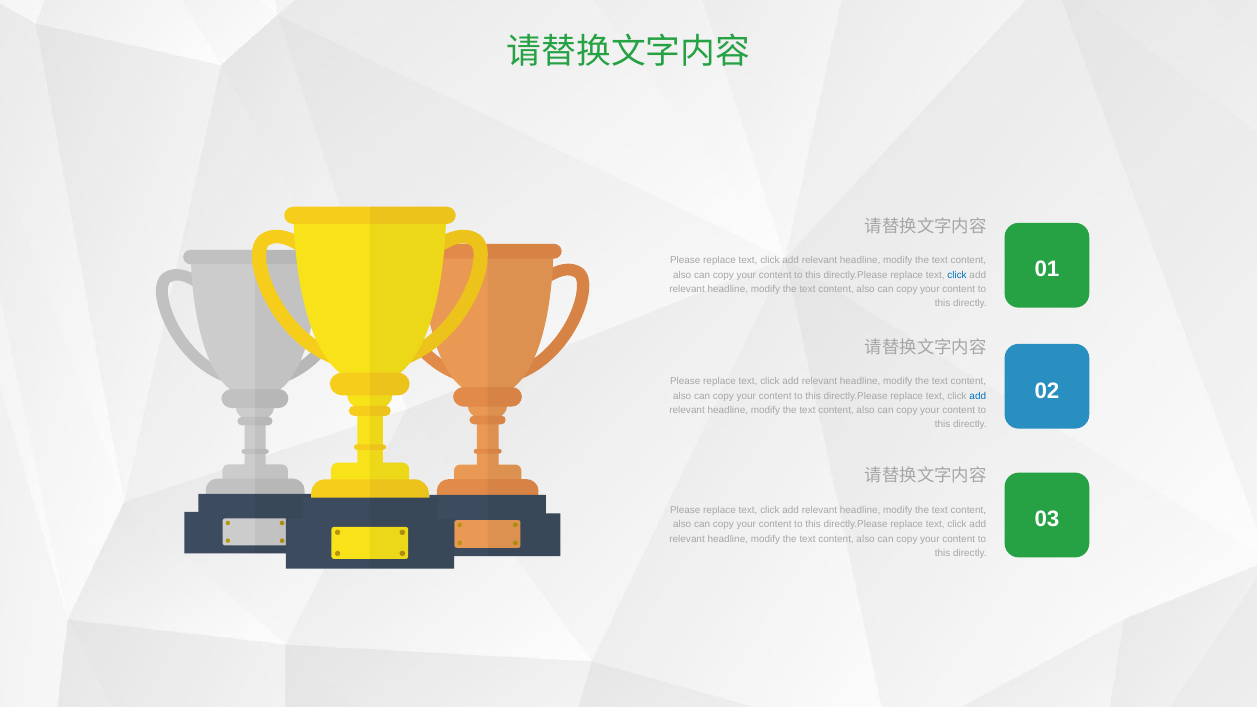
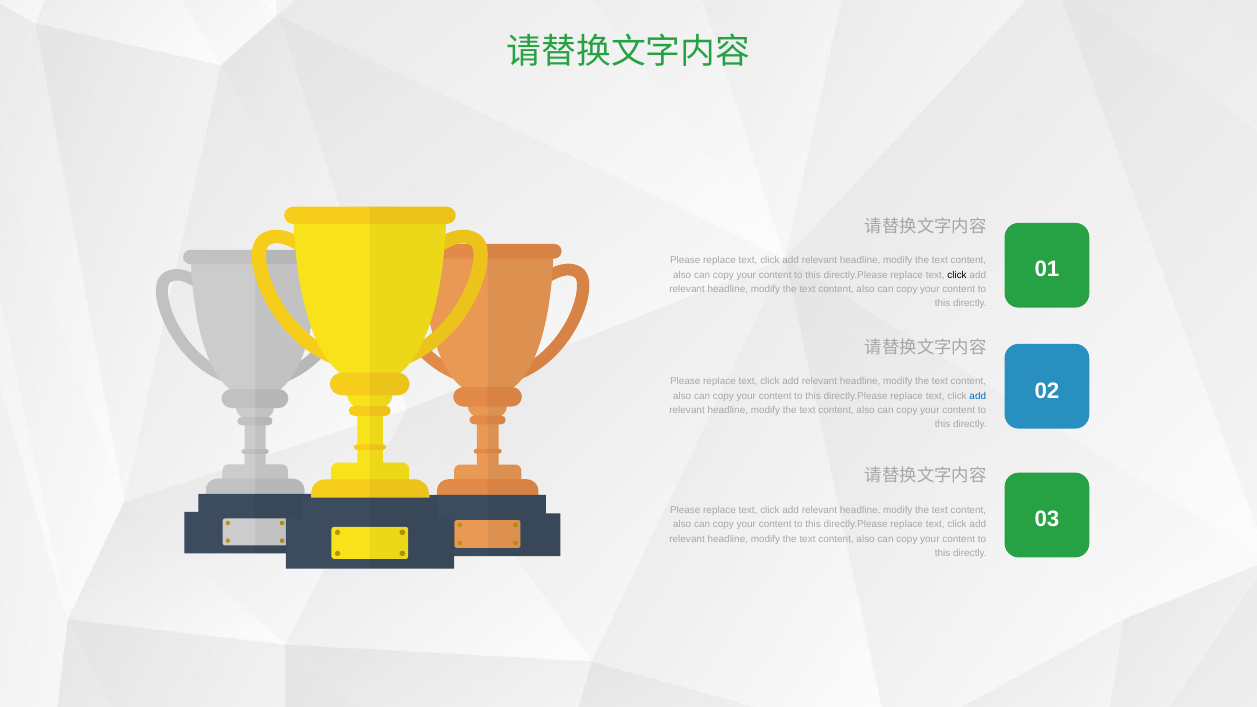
click colour: blue -> black (957, 275)
